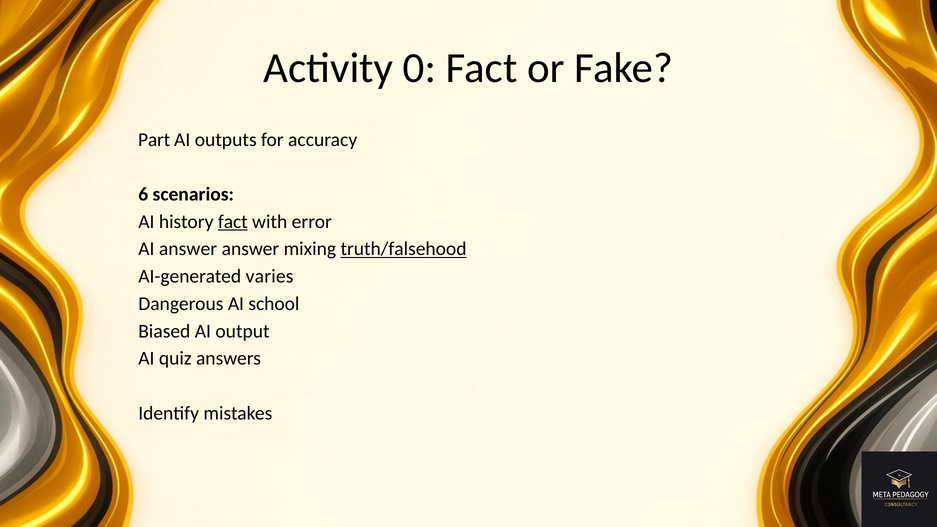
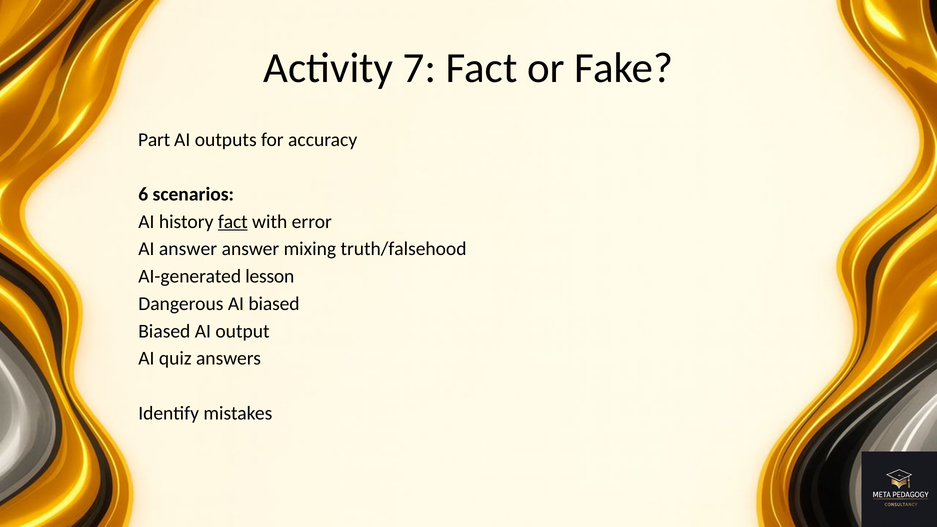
0: 0 -> 7 (420, 68)
truth/falsehood underline: present -> none (404, 249)
varies: varies -> lesson (270, 276)
AI school: school -> biased (274, 304)
